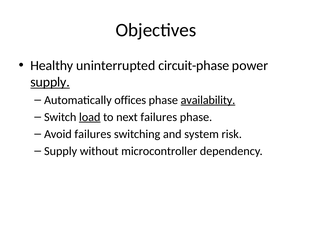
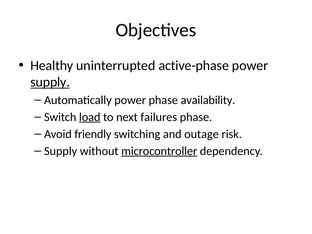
circuit-phase: circuit-phase -> active-phase (194, 65)
Automatically offices: offices -> power (130, 100)
availability underline: present -> none (208, 100)
Avoid failures: failures -> friendly (93, 134)
system: system -> outage (202, 134)
microcontroller underline: none -> present (159, 151)
